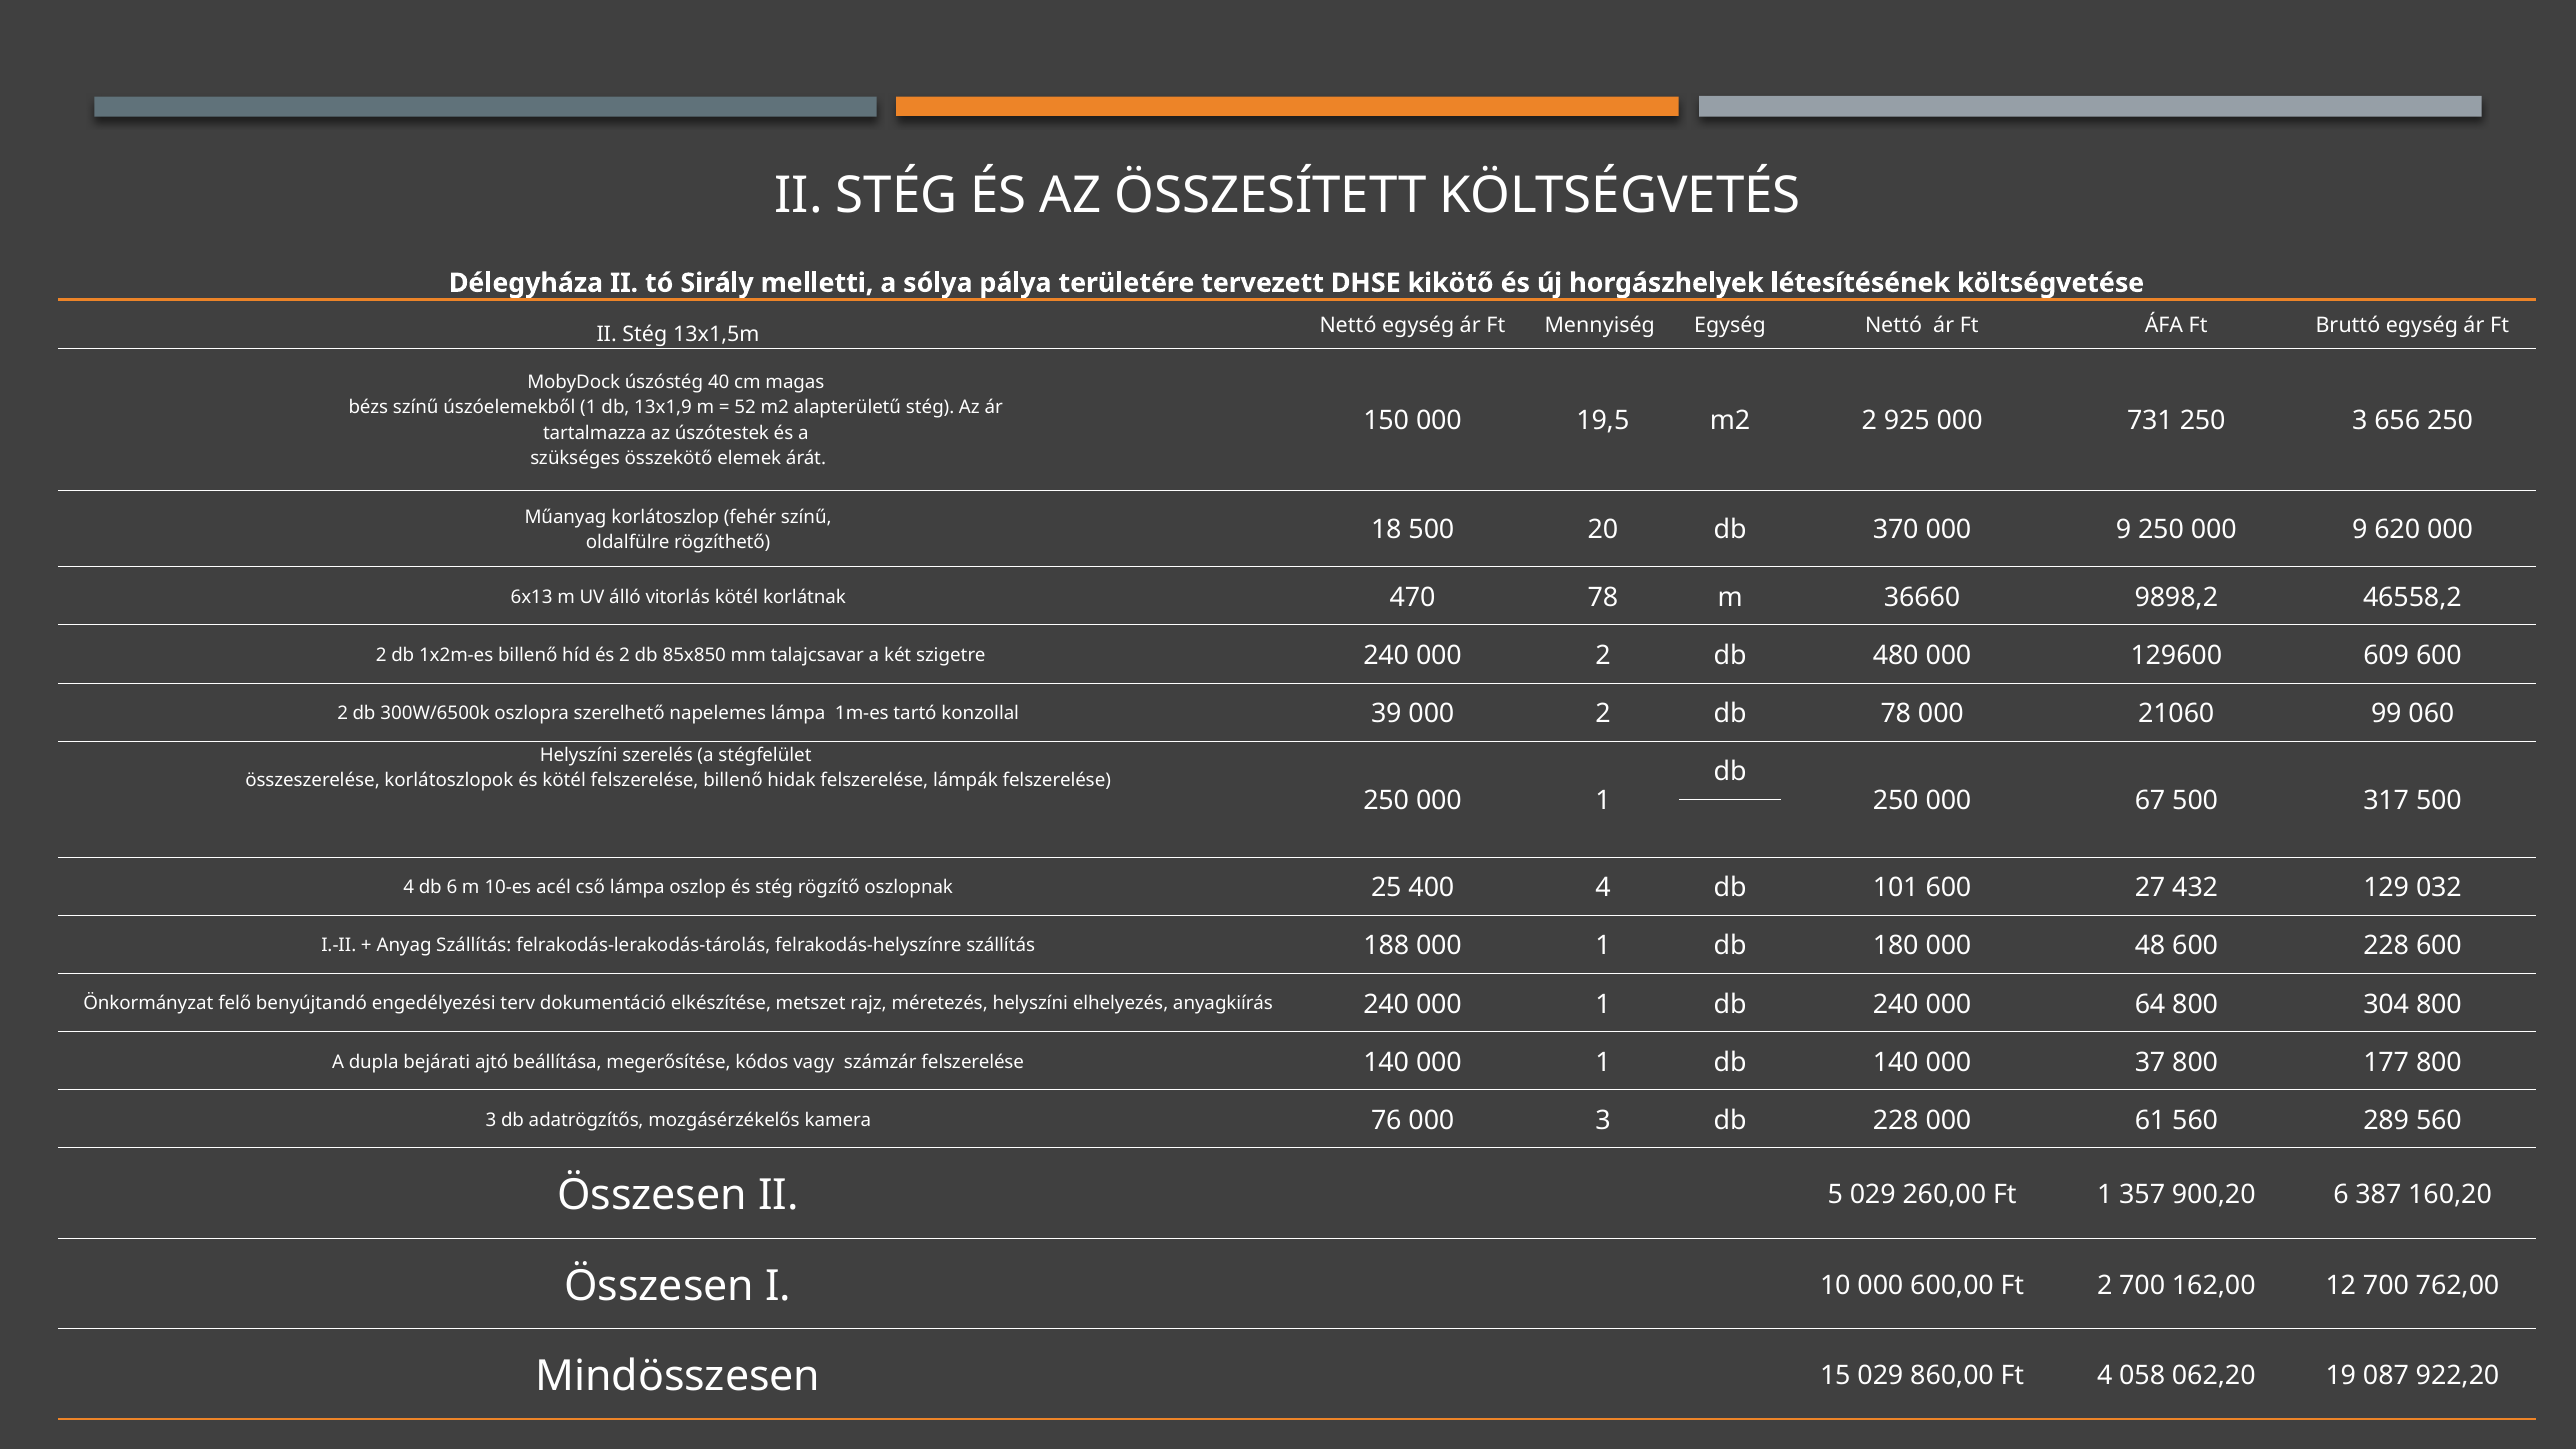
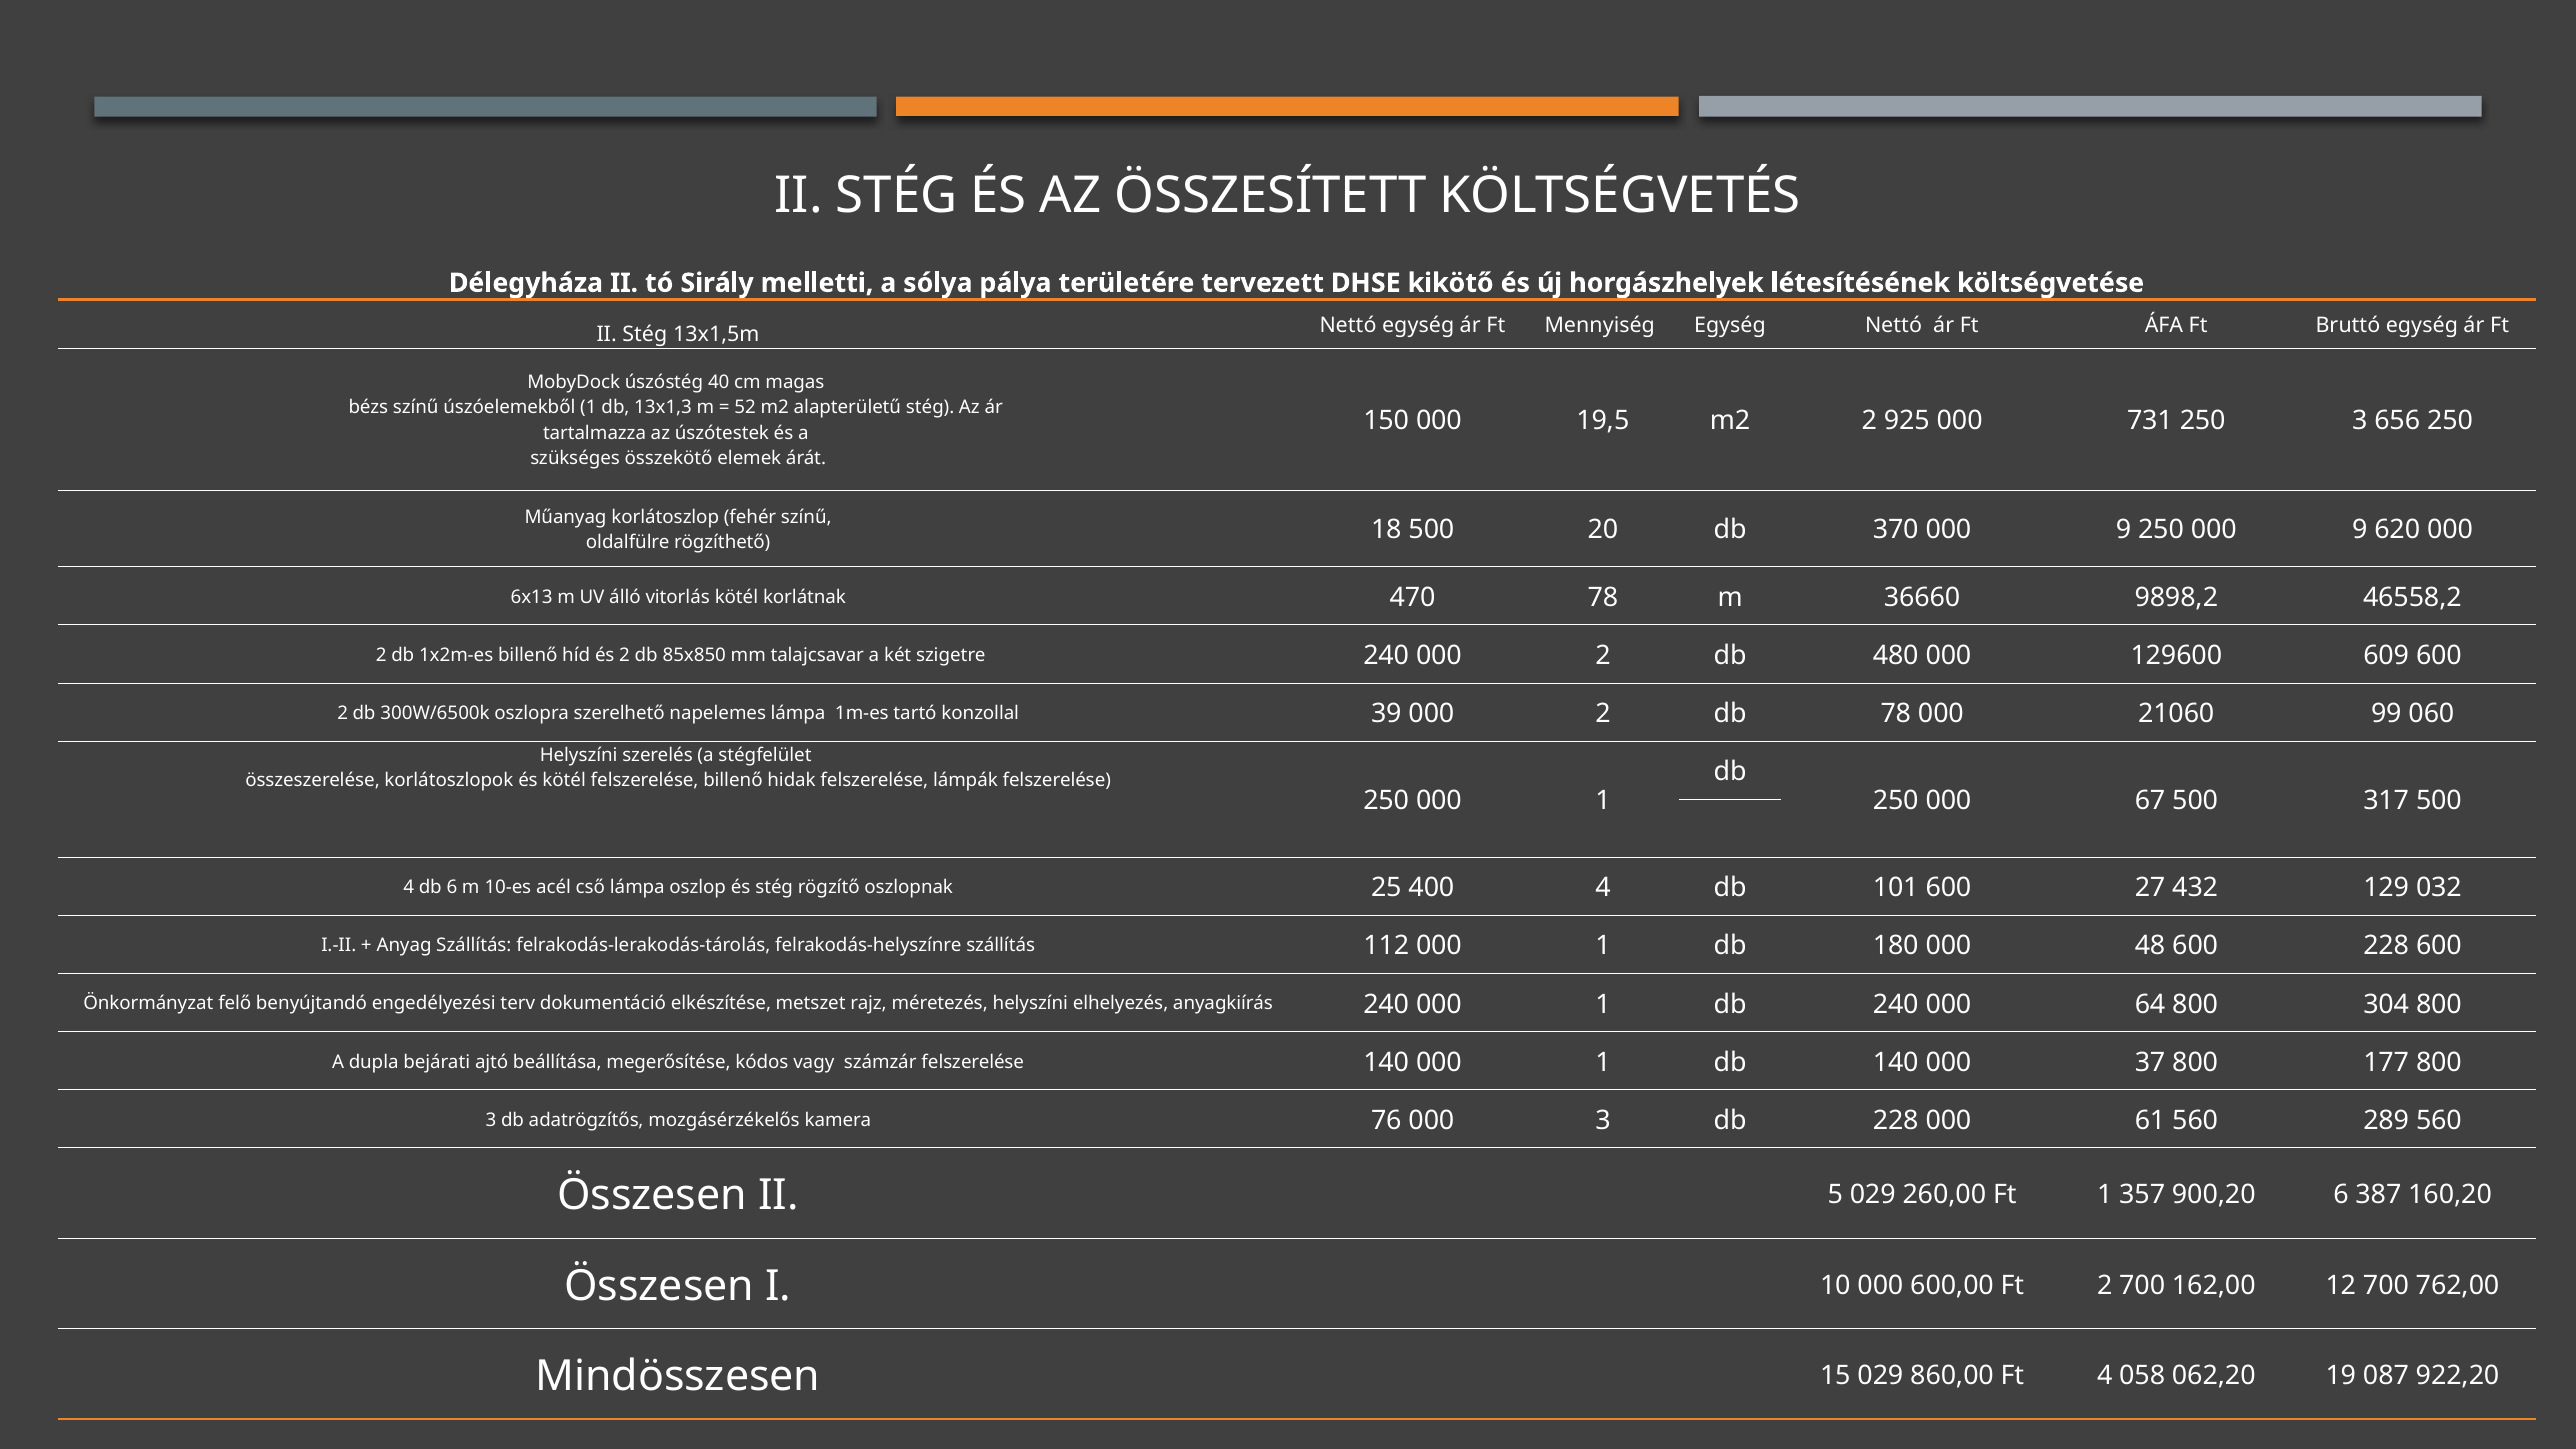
13x1,9: 13x1,9 -> 13x1,3 (663, 408)
188: 188 -> 112 (1386, 946)
